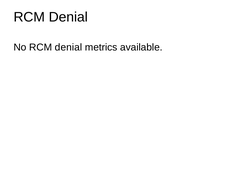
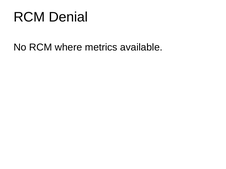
No RCM denial: denial -> where (69, 47)
